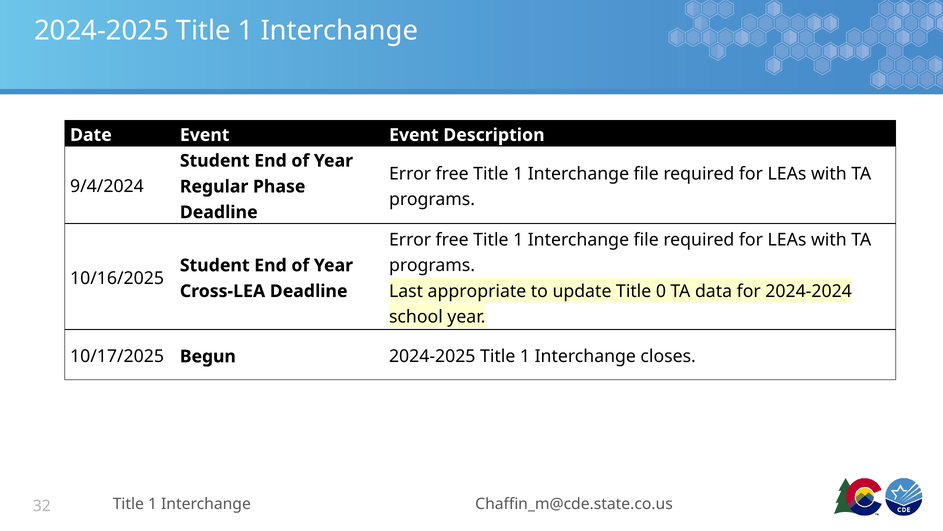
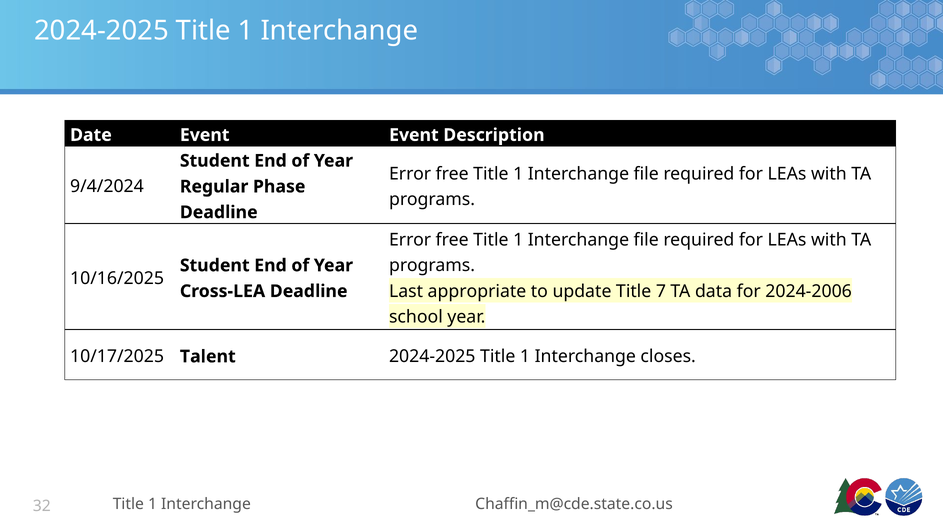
0: 0 -> 7 (661, 291)
2024-2024: 2024-2024 -> 2024-2006 (809, 291)
Begun: Begun -> Talent (208, 356)
